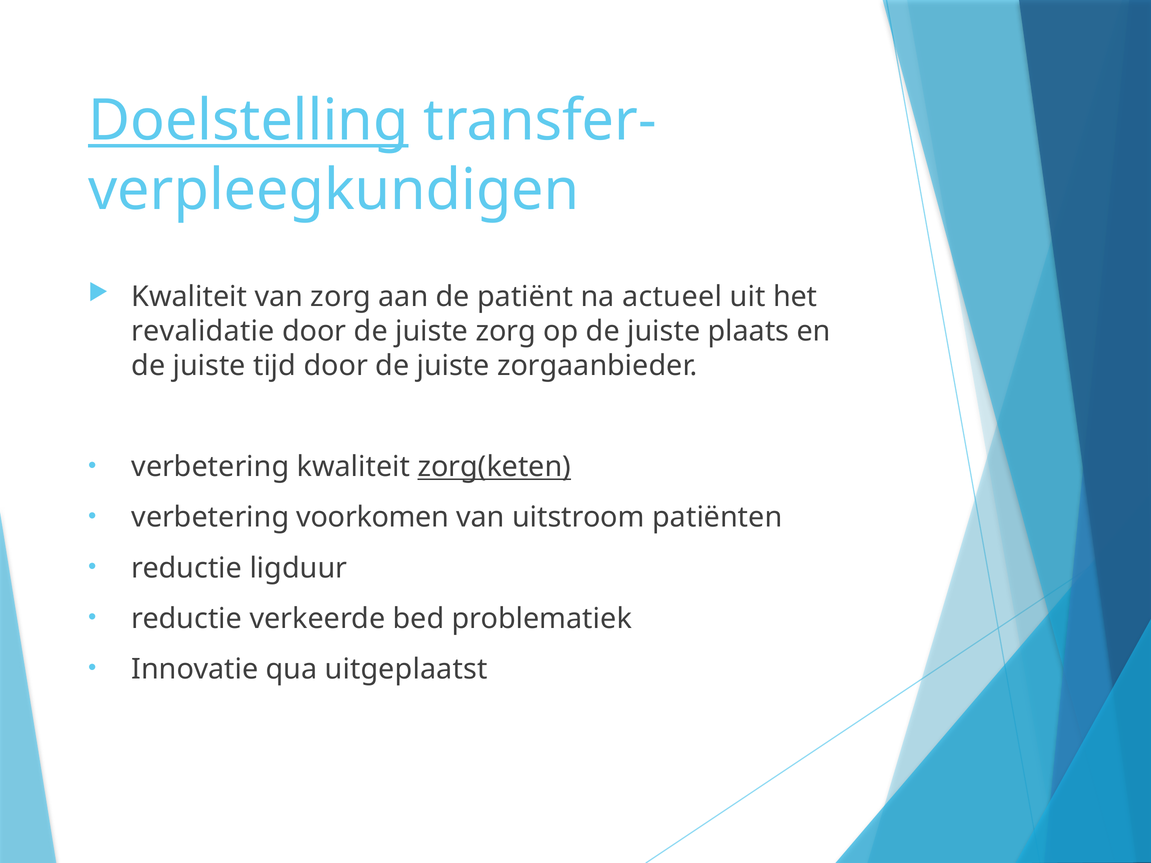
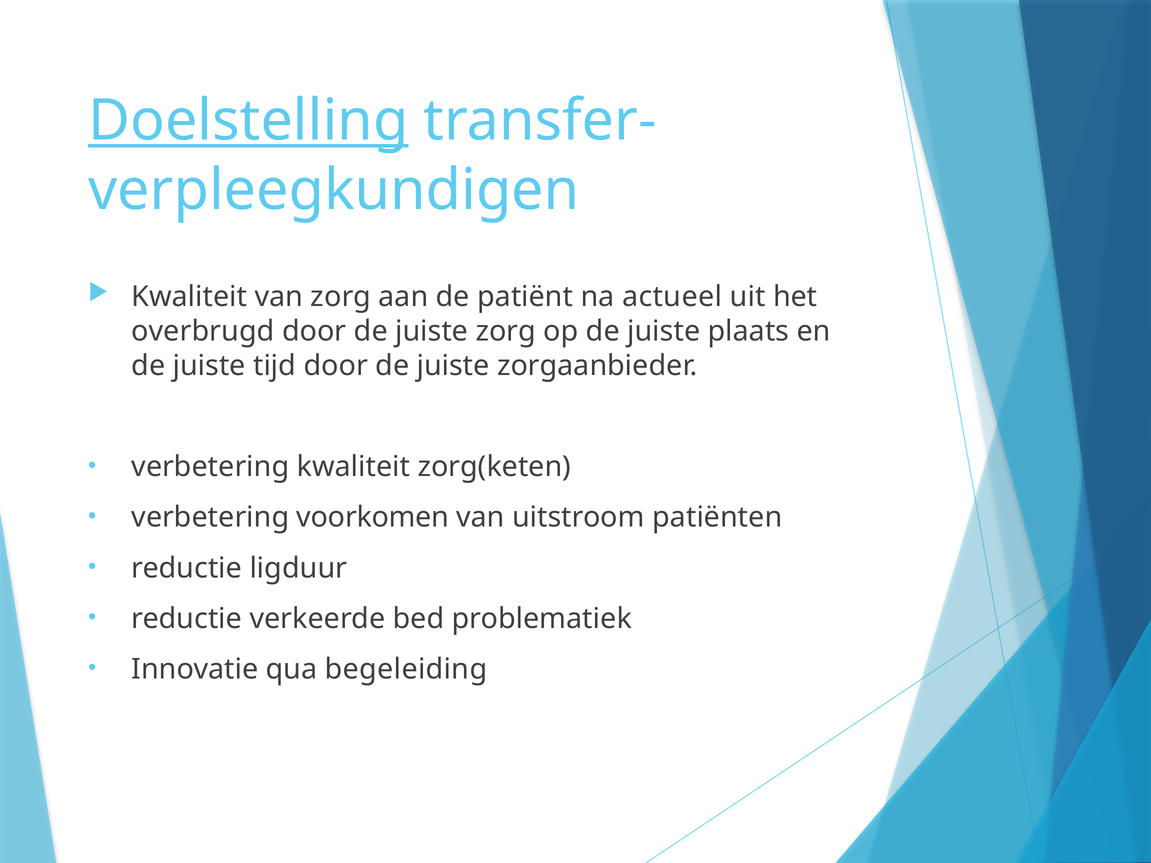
revalidatie: revalidatie -> overbrugd (203, 332)
zorg(keten underline: present -> none (494, 467)
uitgeplaatst: uitgeplaatst -> begeleiding (406, 669)
